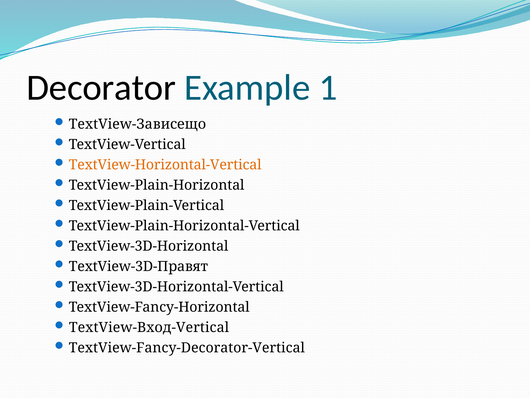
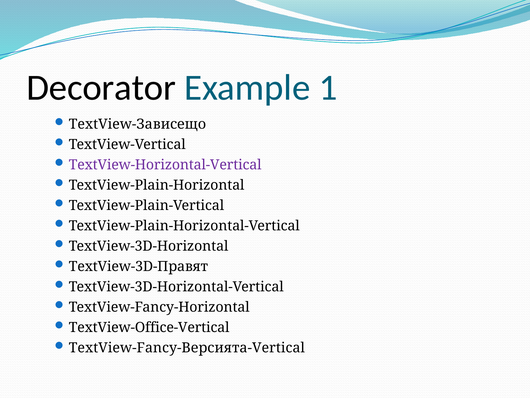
TextView-Horizontal-Vertical colour: orange -> purple (165, 165)
TextView-Вход-Vertical: TextView-Вход-Vertical -> TextView-Office-Vertical (149, 327)
TextView-Fancy-Decorator-Vertical: TextView-Fancy-Decorator-Vertical -> TextView-Fancy-Версията-Vertical (187, 347)
